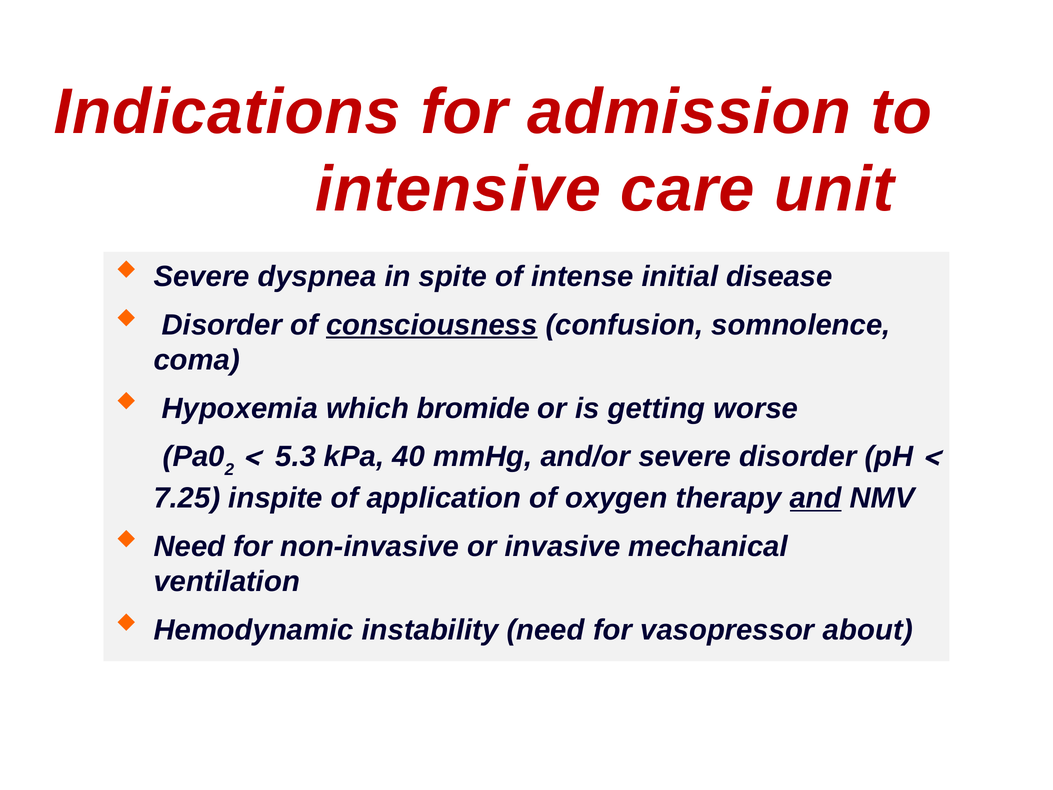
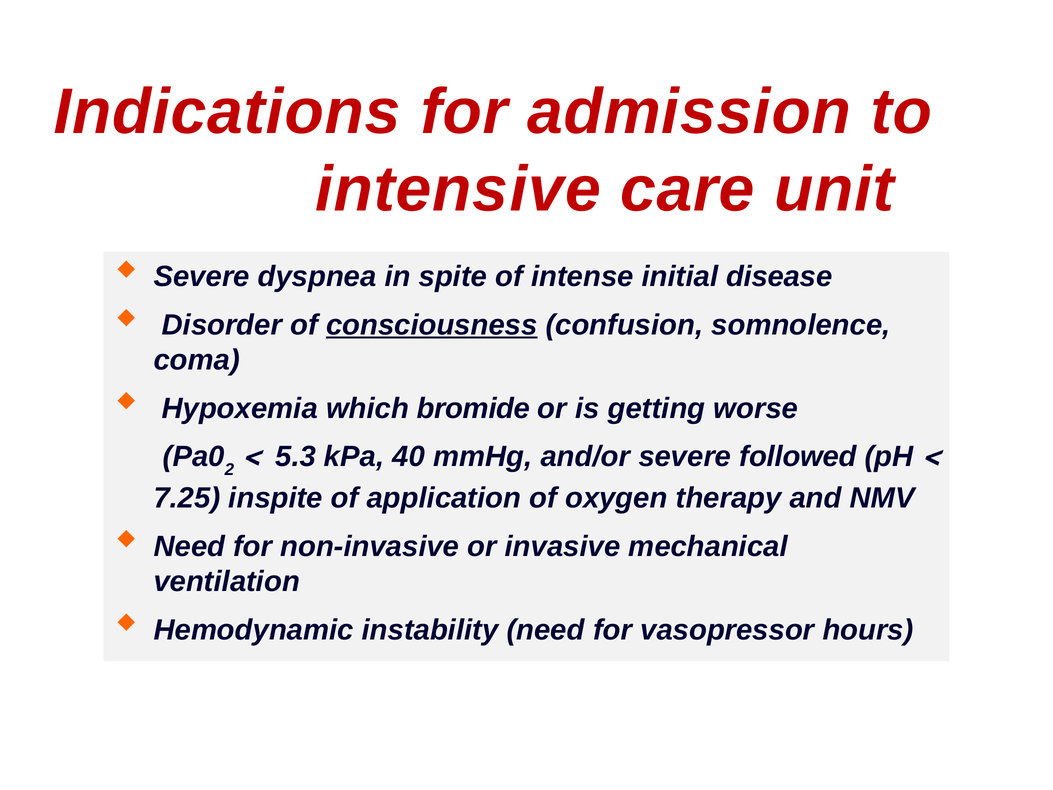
severe disorder: disorder -> followed (798, 457)
and underline: present -> none (816, 498)
about: about -> hours (868, 630)
